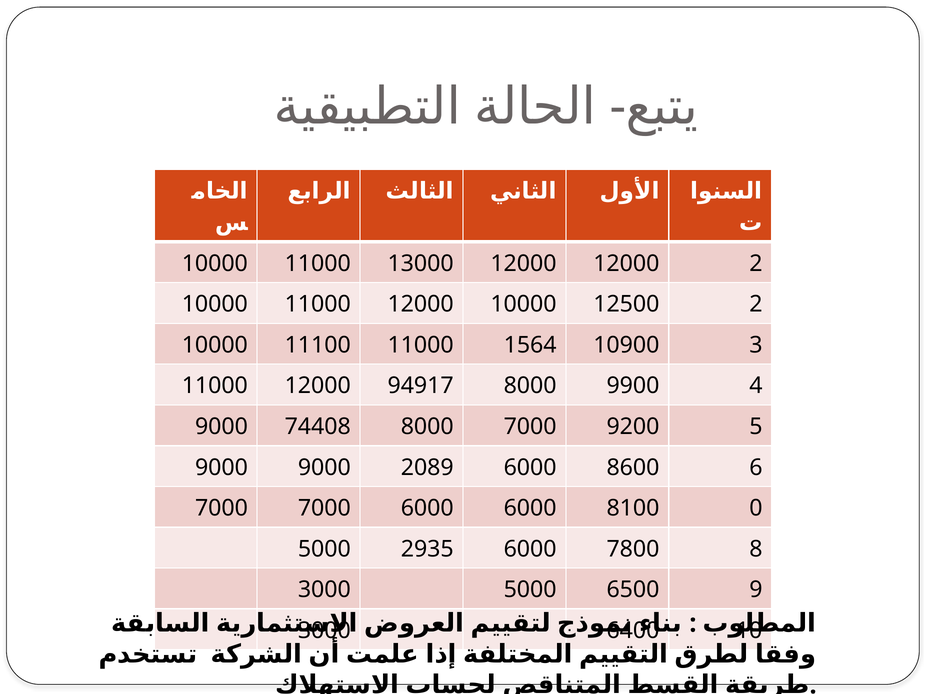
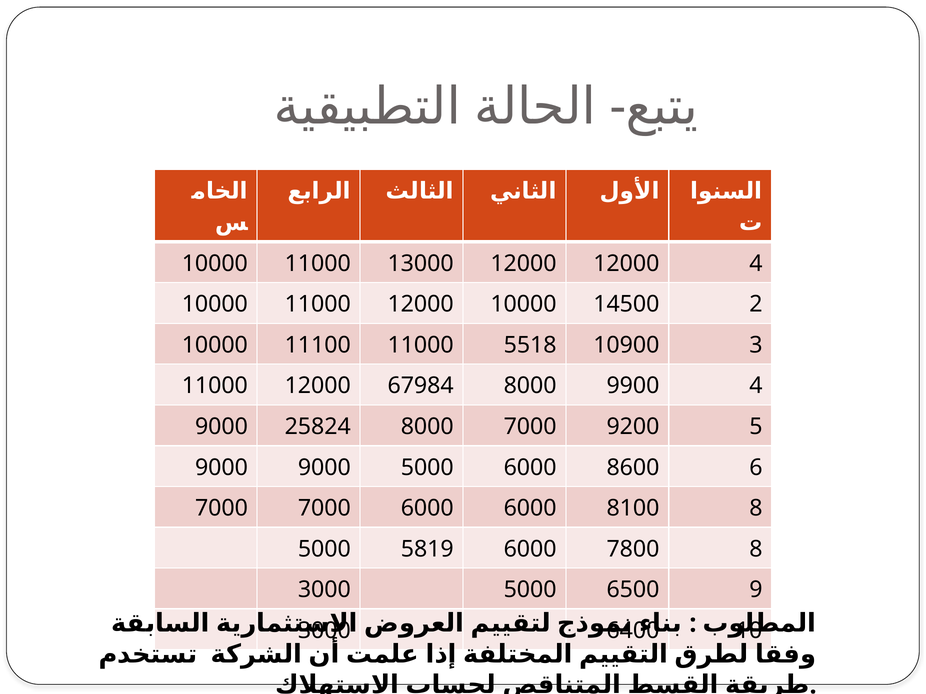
12000 2: 2 -> 4 (756, 264)
12500: 12500 -> 14500 (626, 305)
1564: 1564 -> 5518 (530, 345)
94917: 94917 -> 67984 (421, 386)
74408: 74408 -> 25824 (318, 427)
9000 2089: 2089 -> 5000 (427, 468)
8100 0: 0 -> 8 (756, 509)
2935: 2935 -> 5819 (427, 549)
